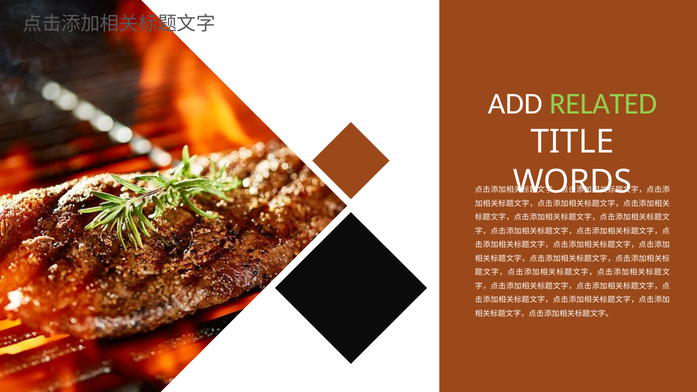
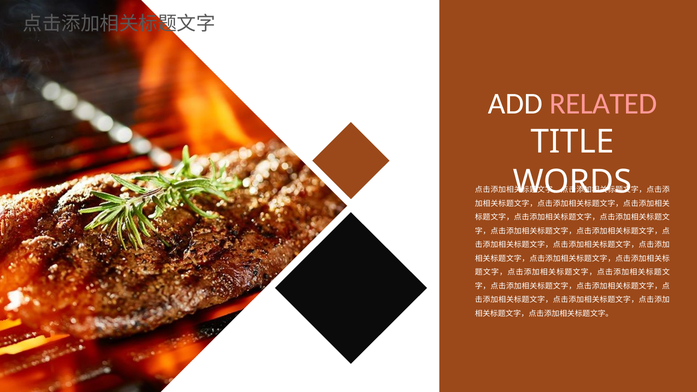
RELATED colour: light green -> pink (603, 104)
